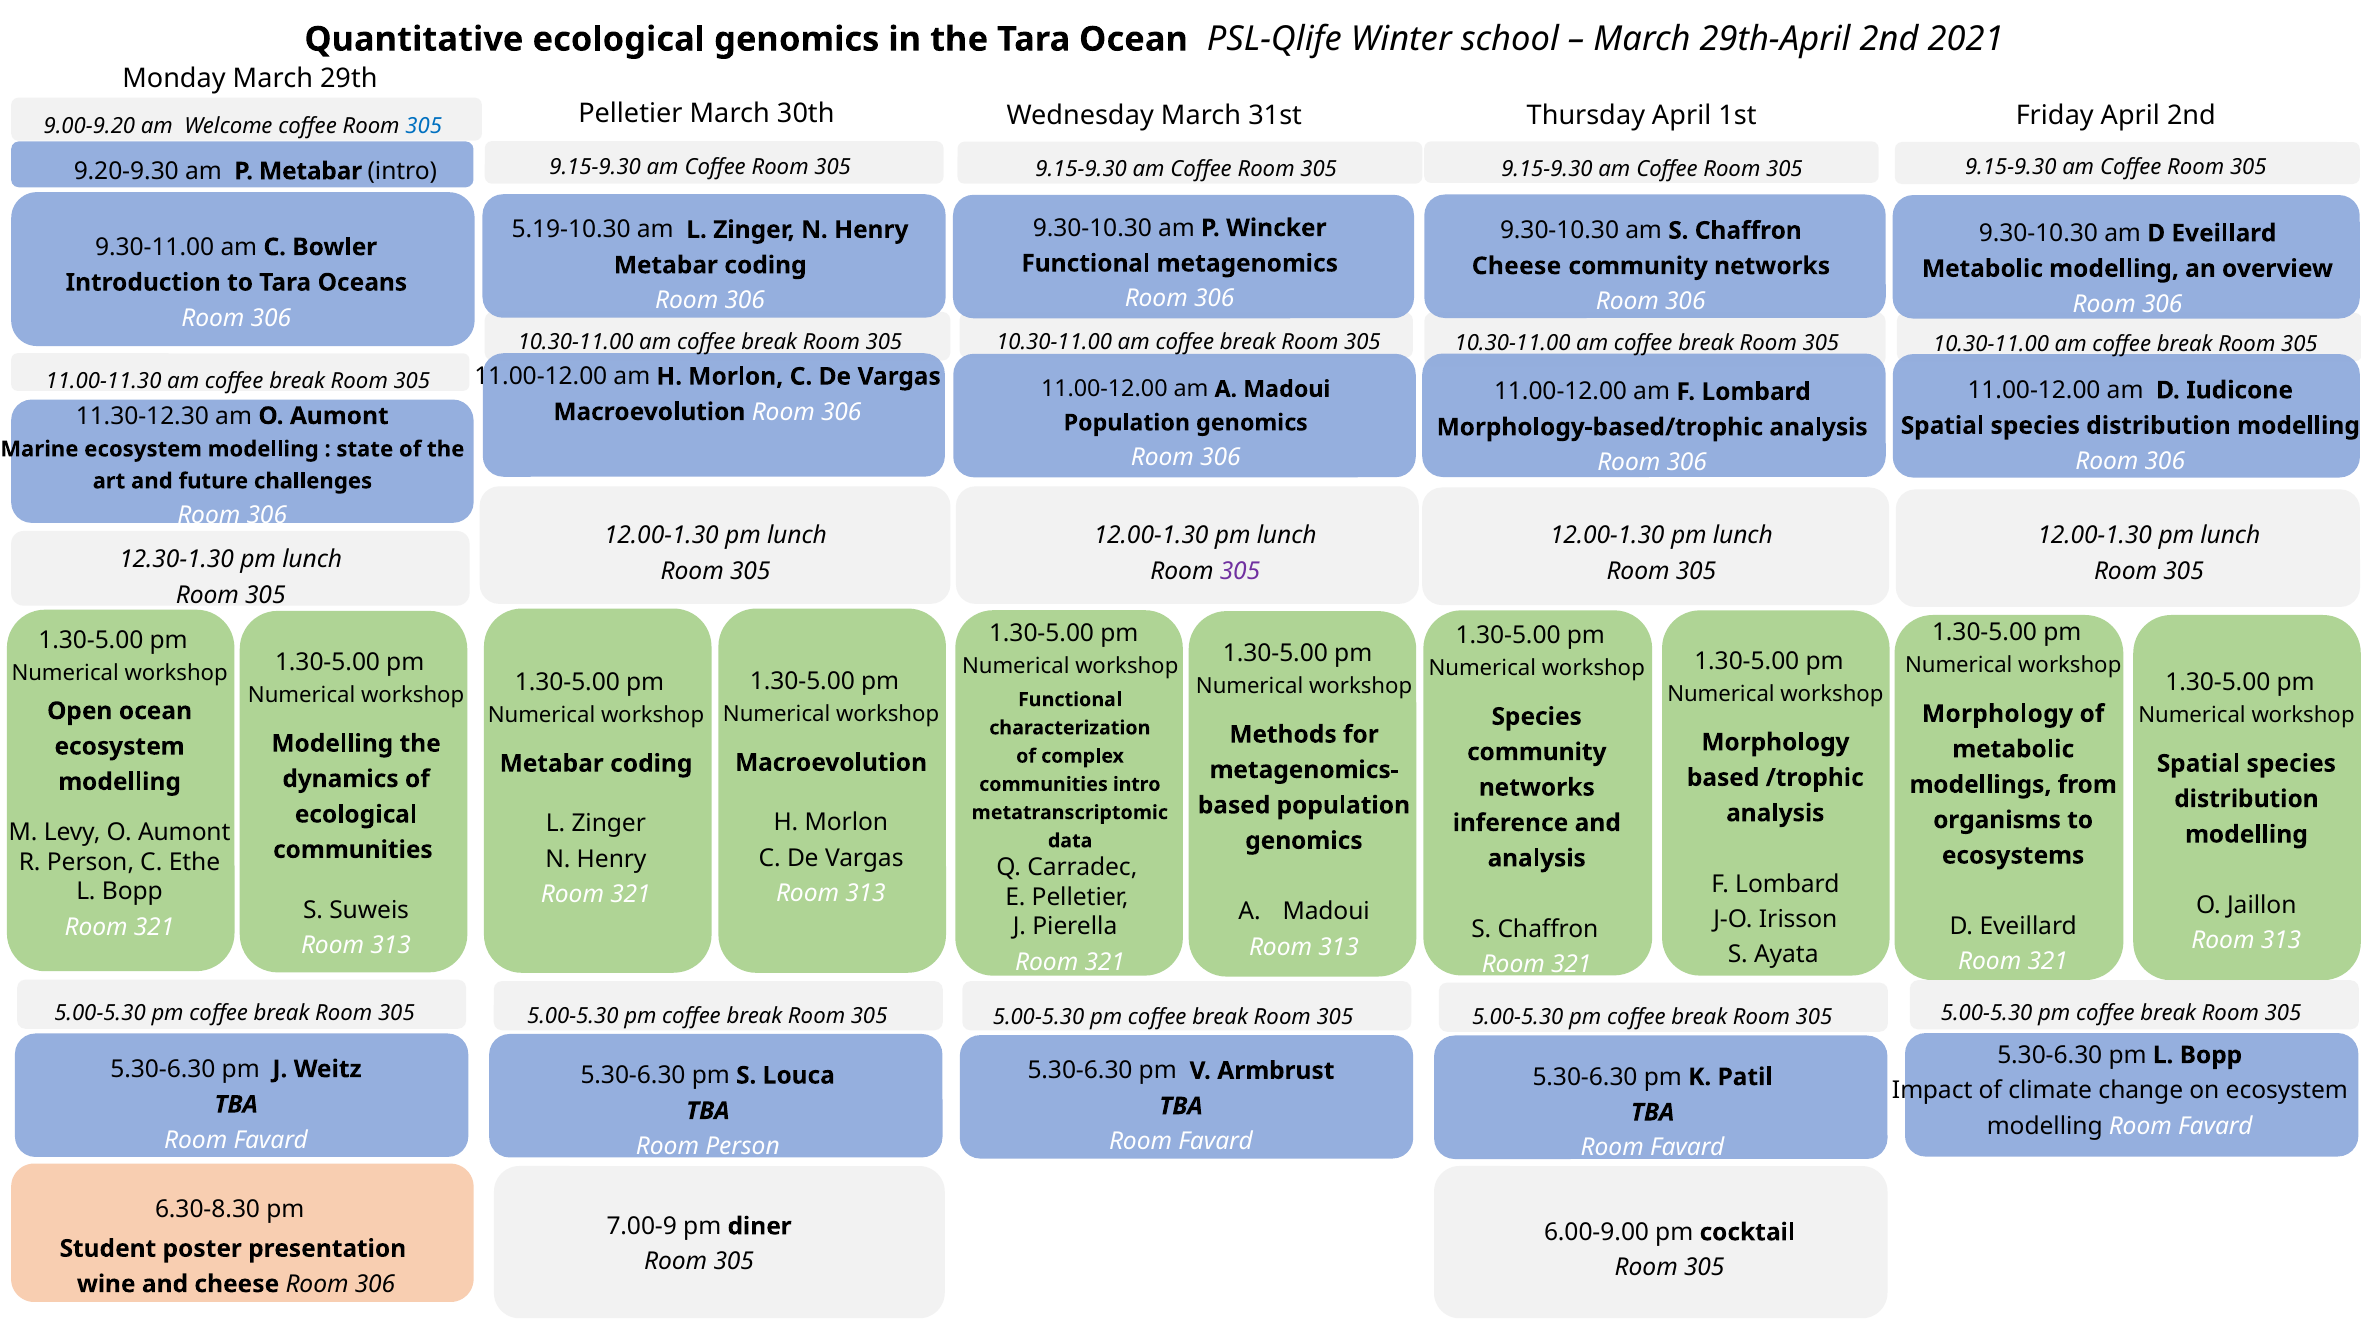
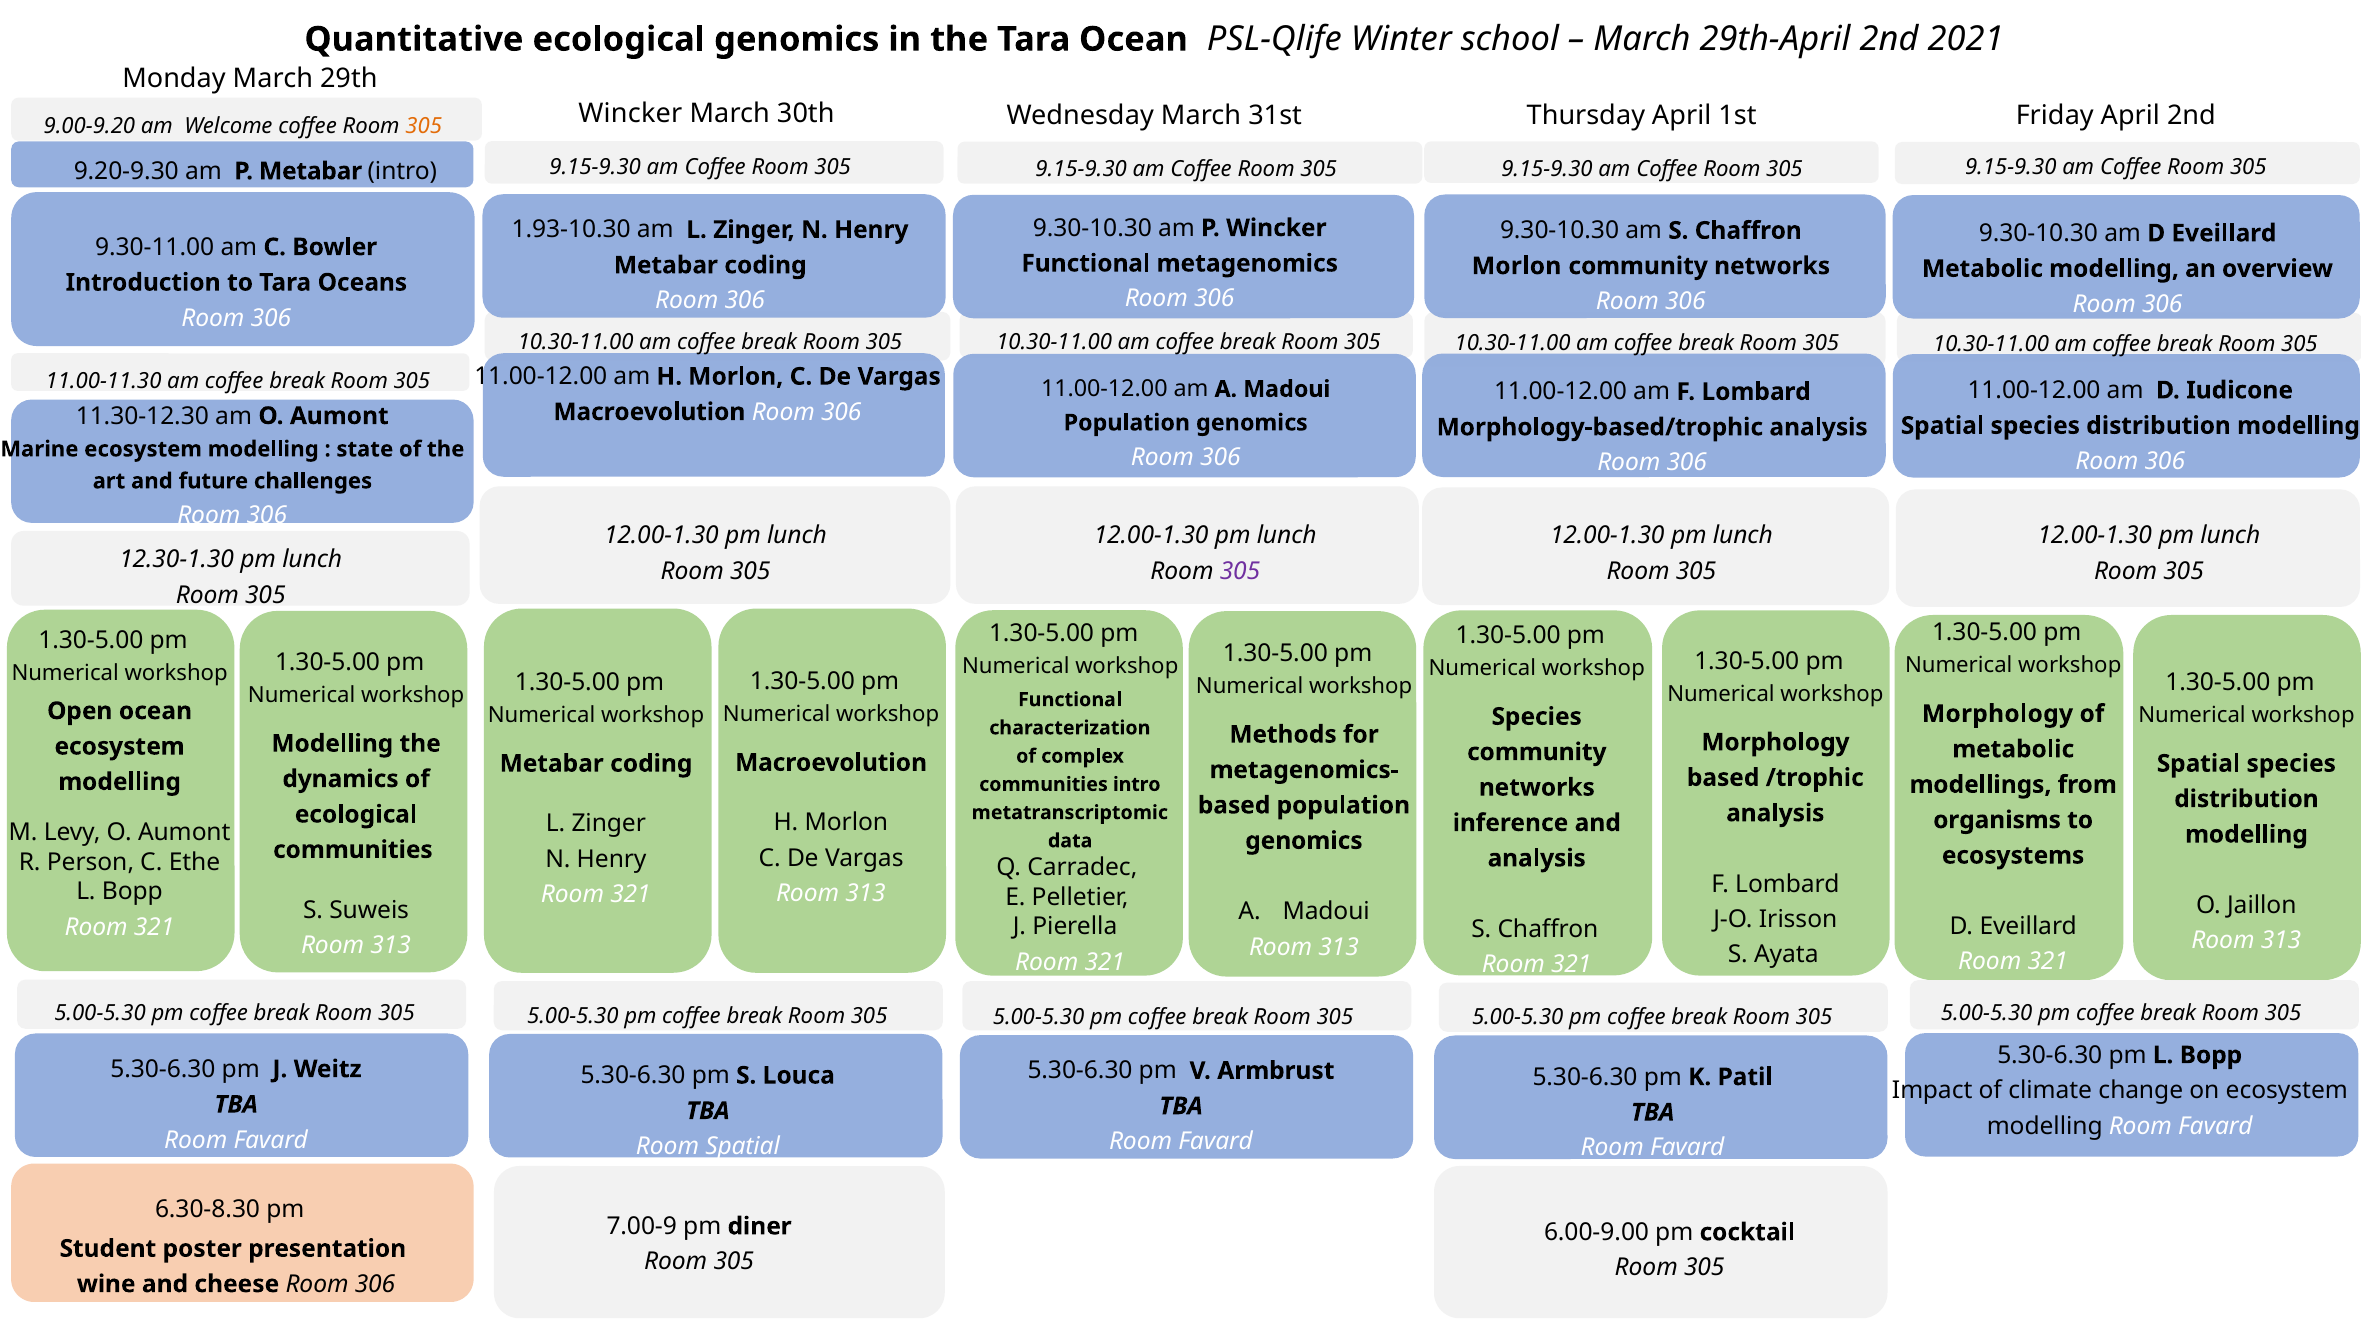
Pelletier: Pelletier -> Wincker (630, 113)
305 colour: blue -> orange (424, 126)
5.19-10.30: 5.19-10.30 -> 1.93-10.30 (571, 230)
Cheese: Cheese -> Morlon (1517, 266)
Room Person: Person -> Spatial (743, 1146)
